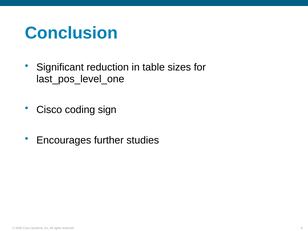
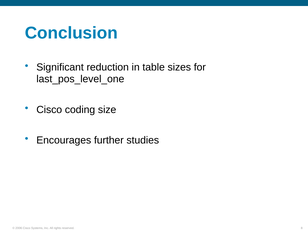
sign: sign -> size (107, 110)
